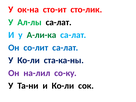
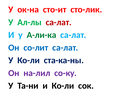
са-лат colour: black -> red (59, 22)
